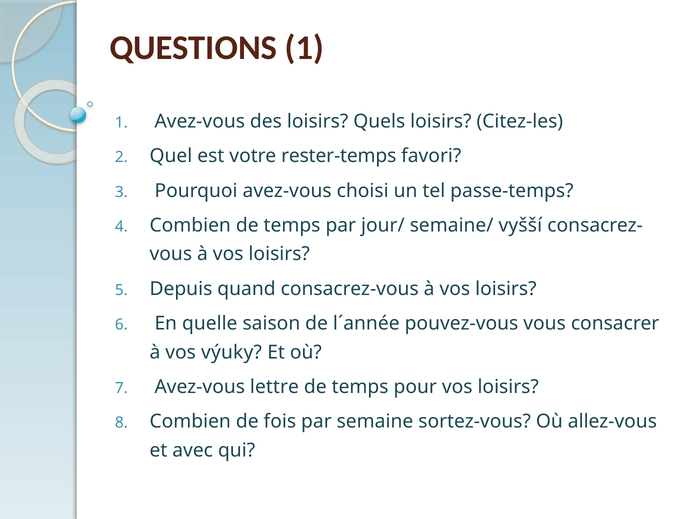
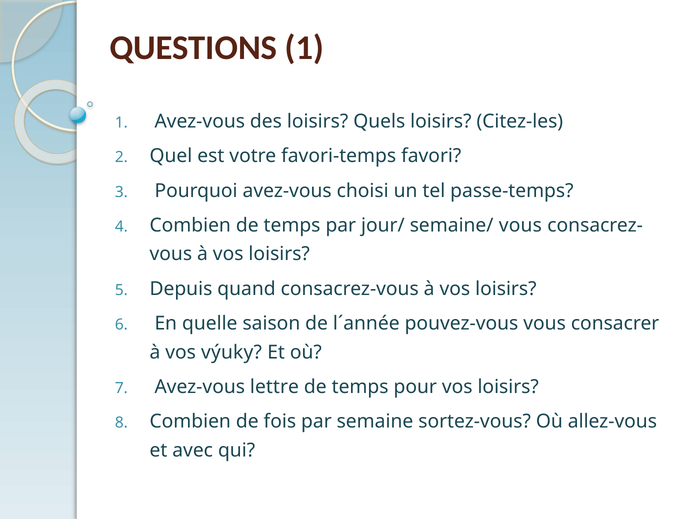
rester-temps: rester-temps -> favori-temps (339, 156)
semaine/ vyšší: vyšší -> vous (520, 225)
